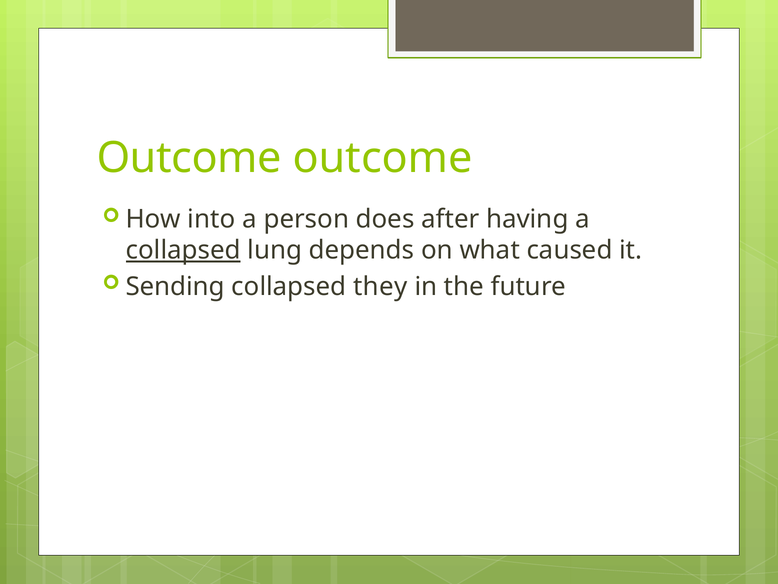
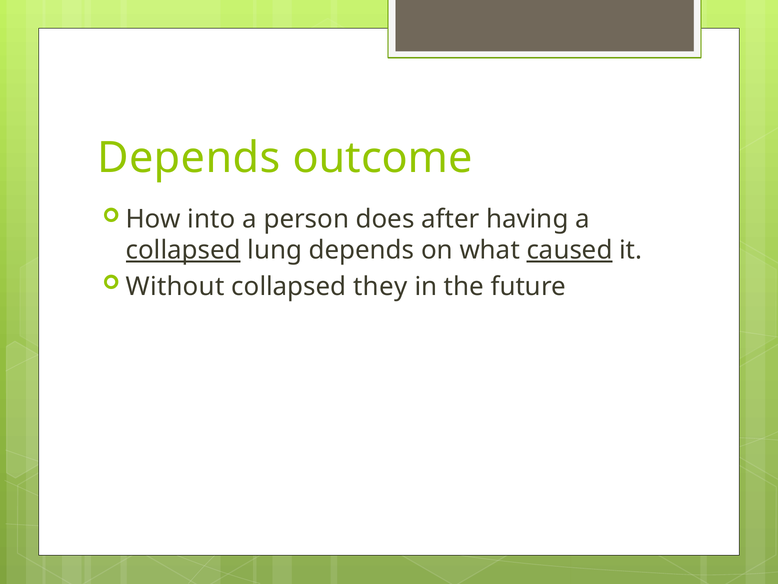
Outcome: Outcome -> Depends (189, 158)
caused underline: none -> present (570, 250)
Sending: Sending -> Without (175, 286)
